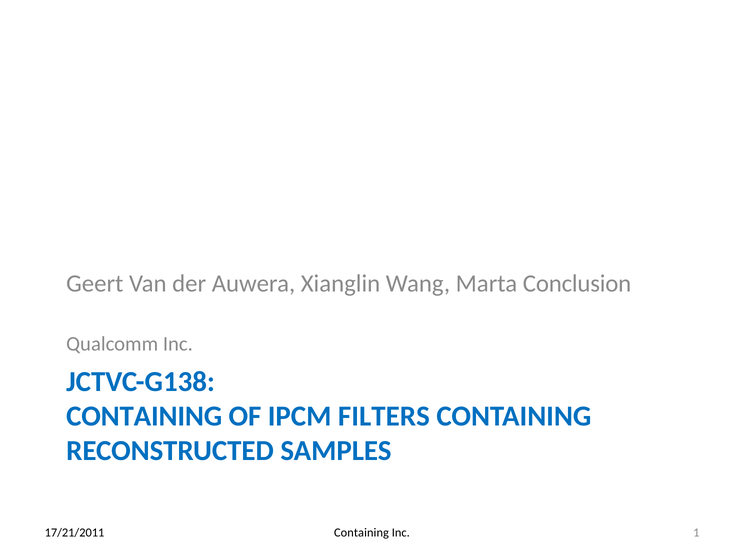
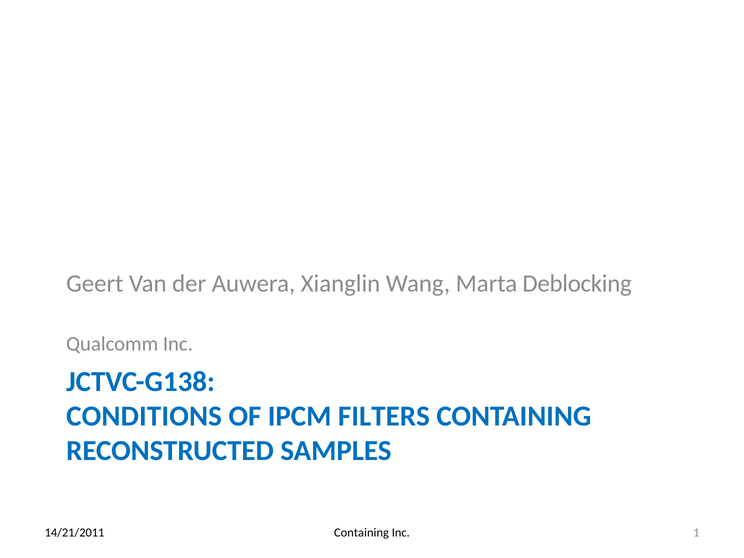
Conclusion: Conclusion -> Deblocking (577, 284)
CONTAINING: CONTAINING -> CONDITIONS (144, 416)
17/21/2011: 17/21/2011 -> 14/21/2011 (74, 533)
